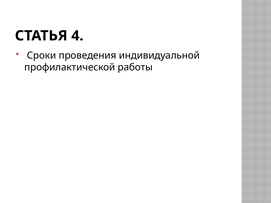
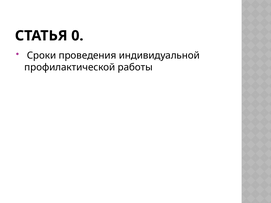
4: 4 -> 0 (77, 36)
